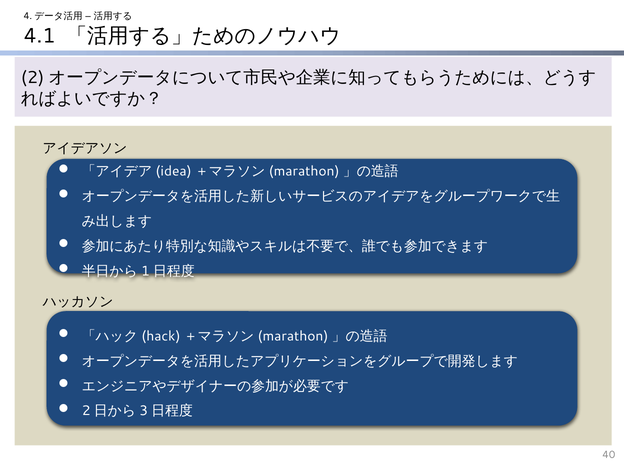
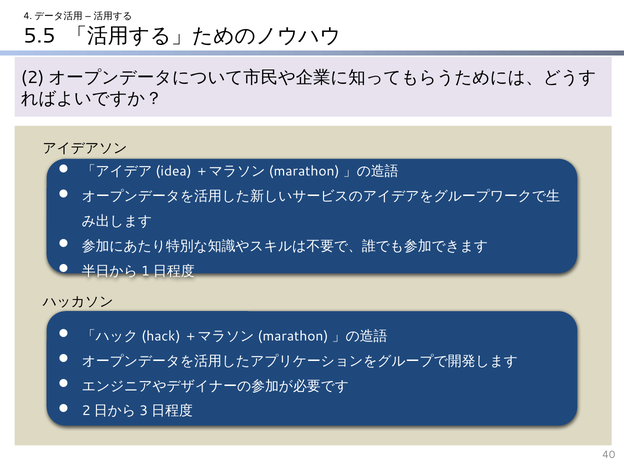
4.1: 4.1 -> 5.5 (39, 36)
